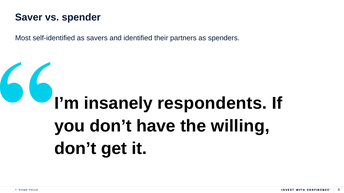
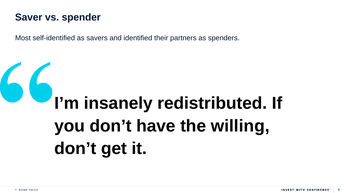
respondents: respondents -> redistributed (212, 103)
